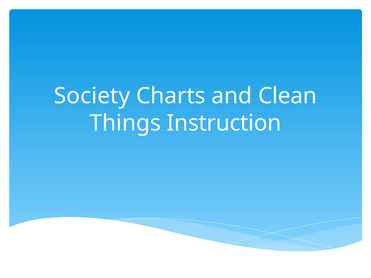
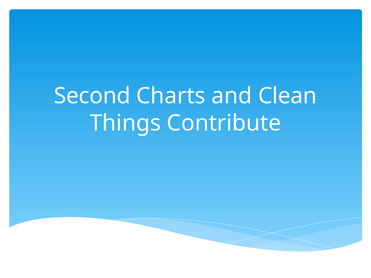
Society: Society -> Second (92, 96)
Instruction: Instruction -> Contribute (224, 123)
